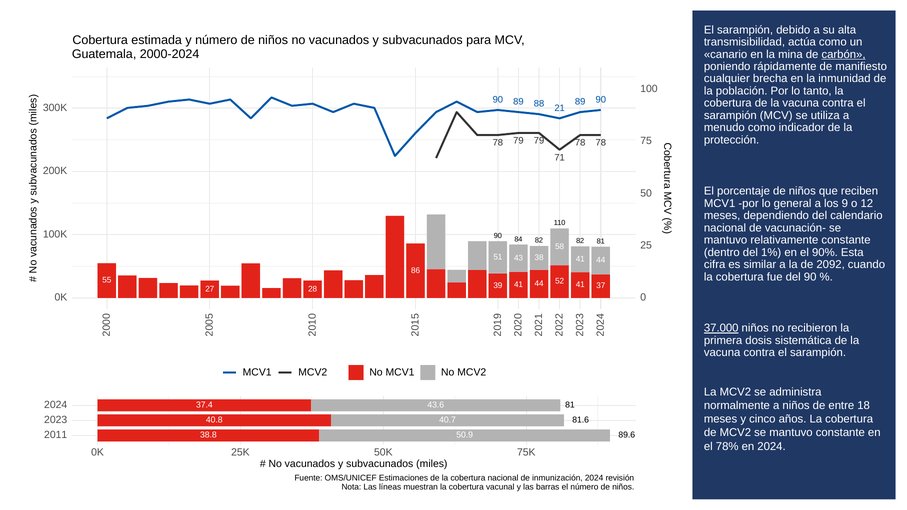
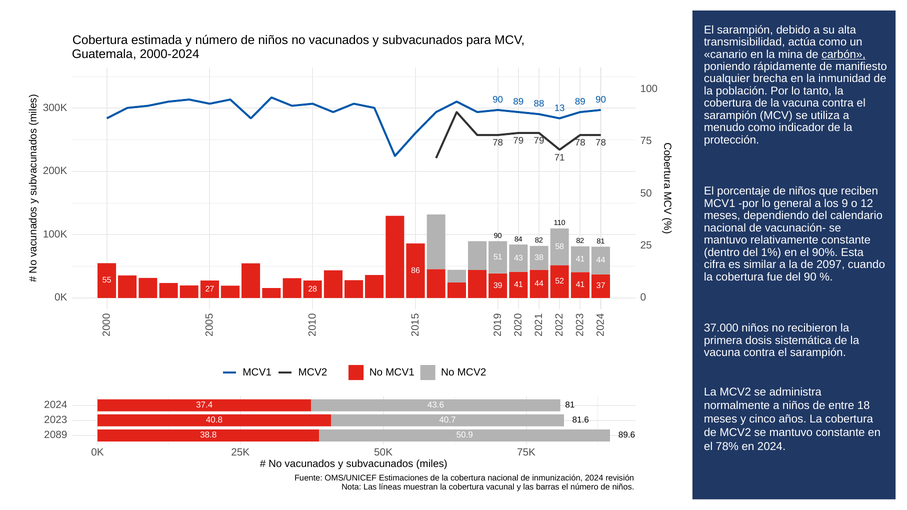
21: 21 -> 13 (560, 108)
2092: 2092 -> 2097 (831, 265)
37.000 underline: present -> none (721, 328)
2011: 2011 -> 2089 (56, 435)
